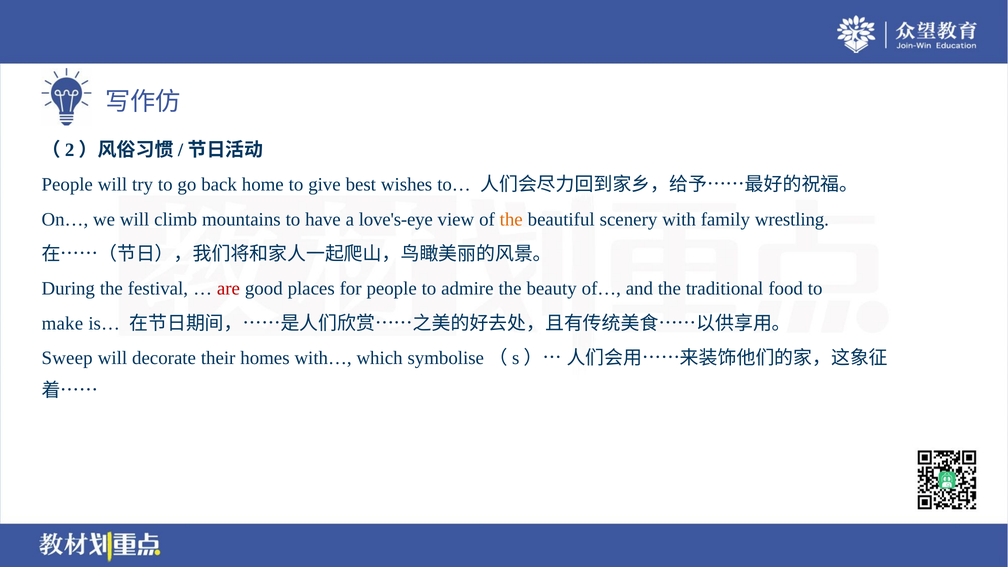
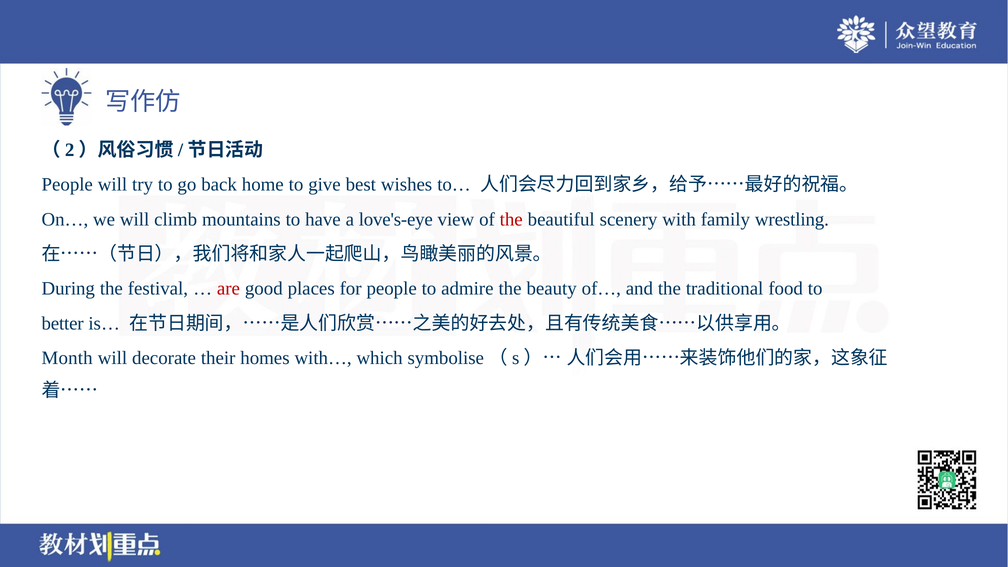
the colour: orange -> red (511, 219)
make: make -> better (63, 323)
Sweep: Sweep -> Month (67, 358)
